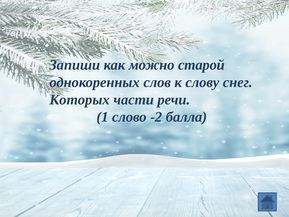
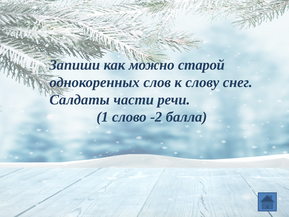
Которых: Которых -> Салдаты (80, 100)
